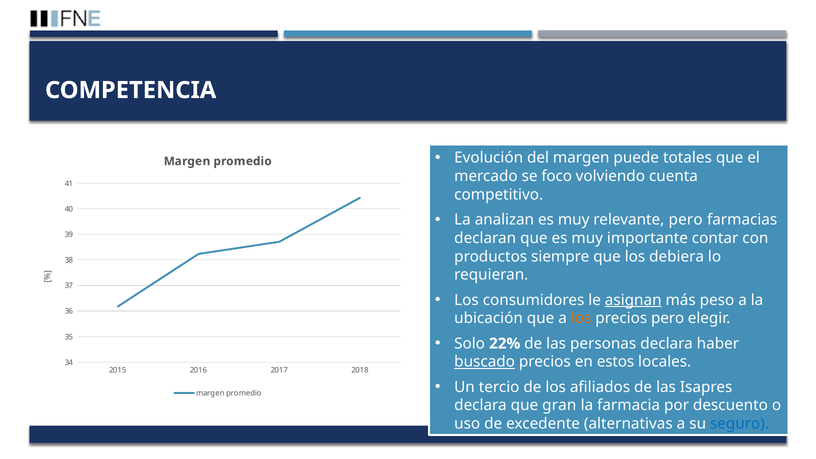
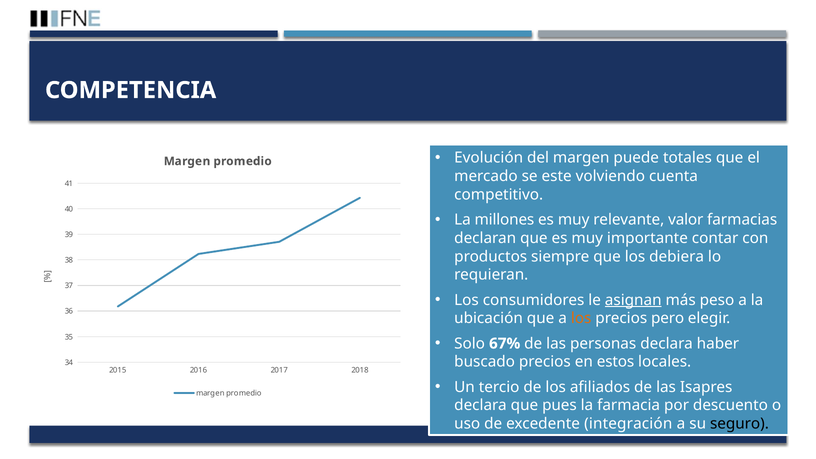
foco: foco -> este (557, 176)
analizan: analizan -> millones (504, 220)
relevante pero: pero -> valor (686, 220)
22%: 22% -> 67% (505, 344)
buscado underline: present -> none (485, 362)
gran: gran -> pues (559, 405)
alternativas: alternativas -> integración (628, 424)
seguro colour: blue -> black (739, 424)
